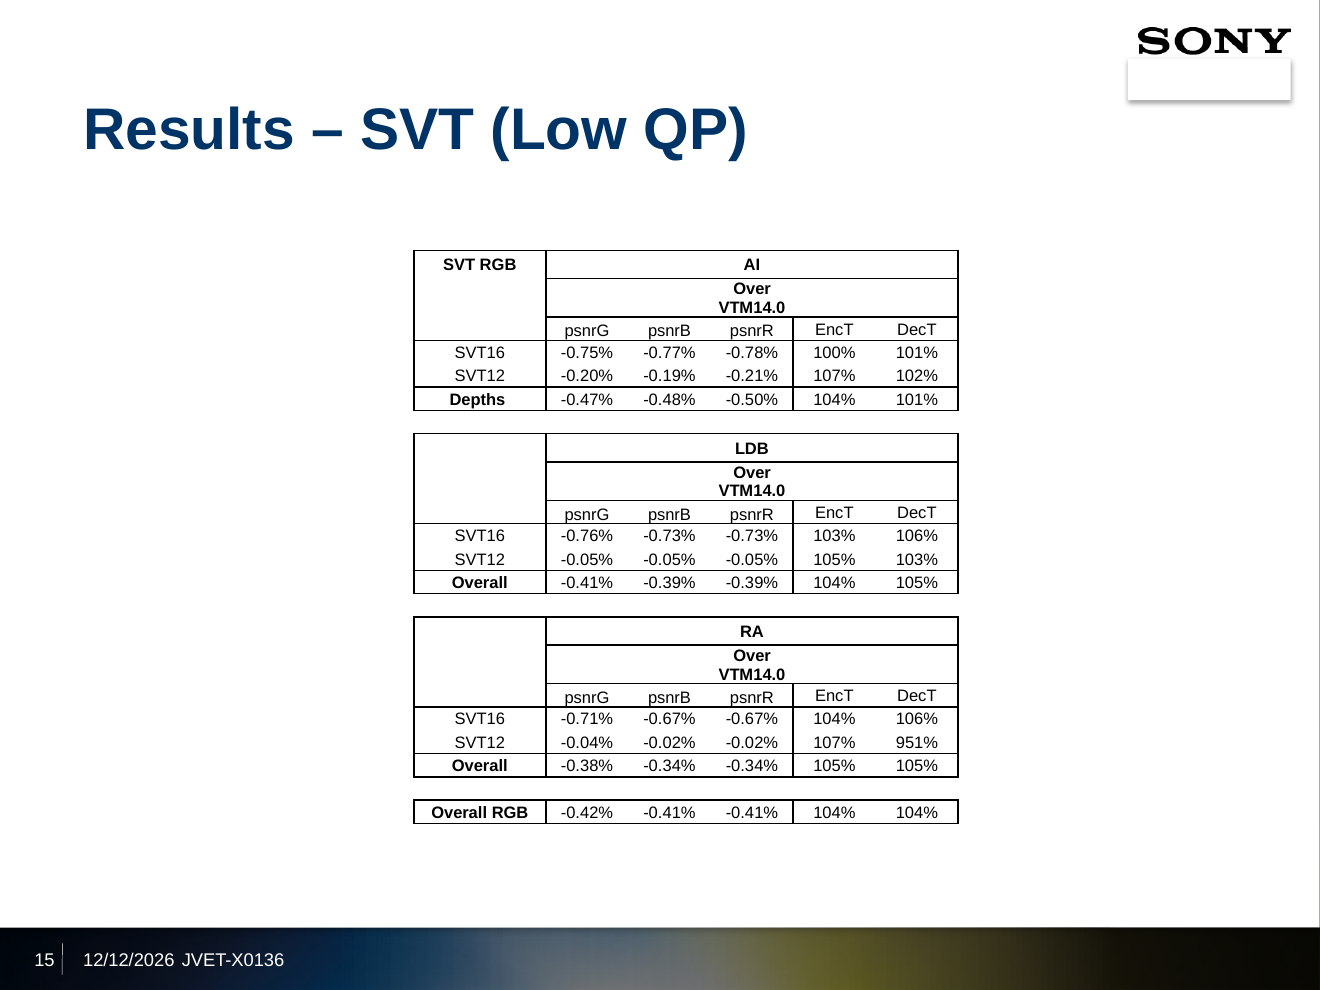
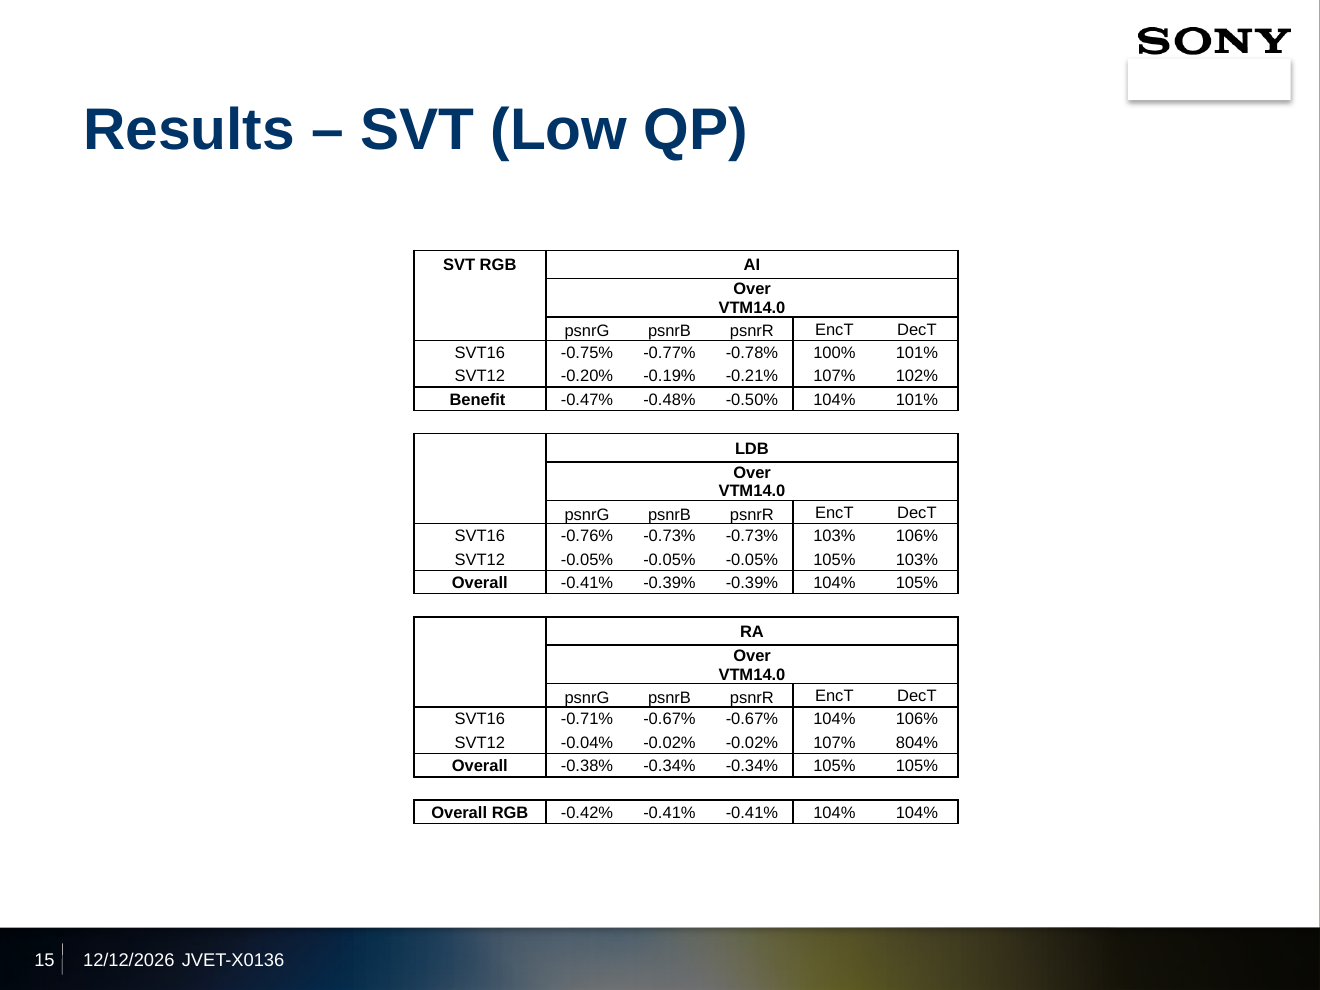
Depths: Depths -> Benefit (477, 400)
951%: 951% -> 804% (917, 743)
